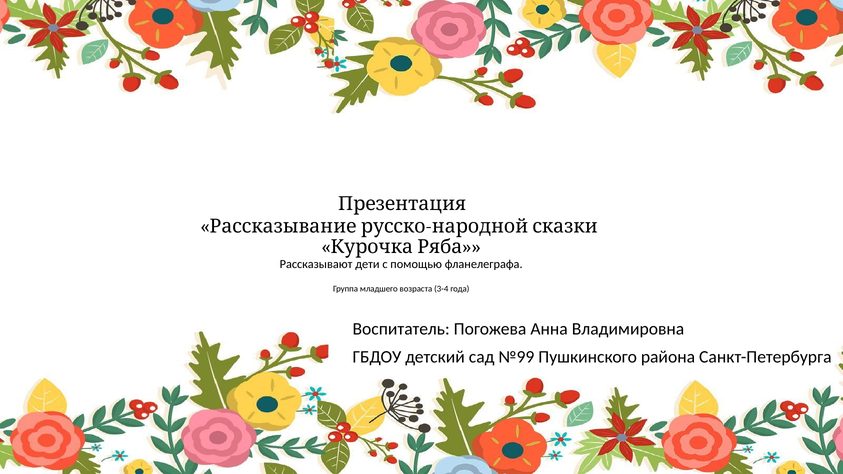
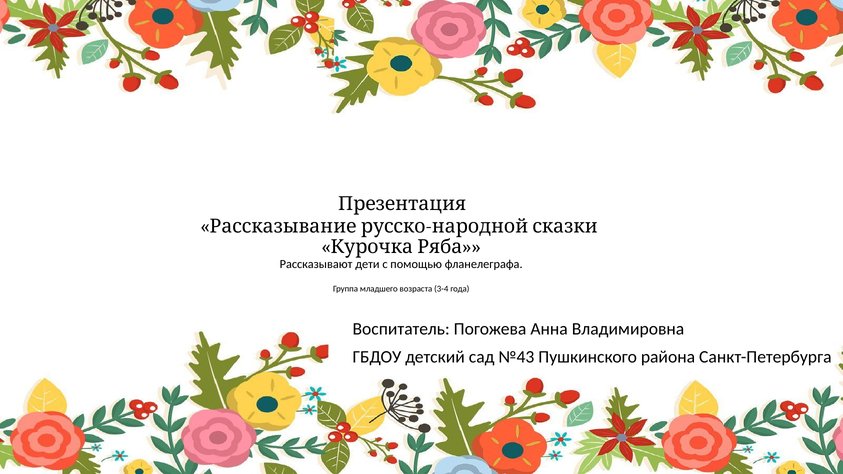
№99: №99 -> №43 (516, 357)
